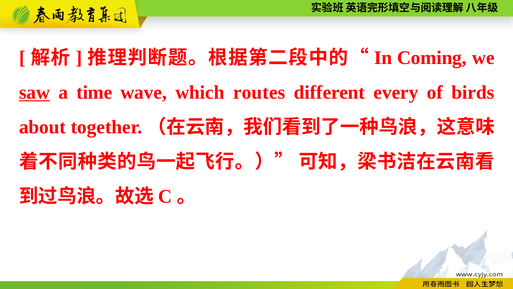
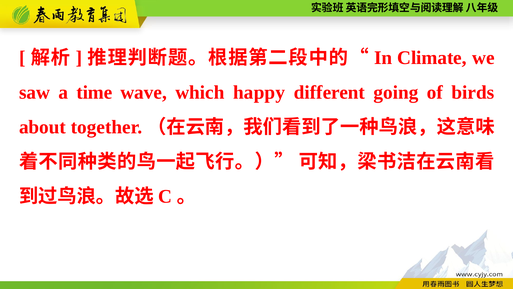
Coming: Coming -> Climate (432, 58)
saw underline: present -> none (35, 92)
routes: routes -> happy (259, 92)
every: every -> going (396, 92)
